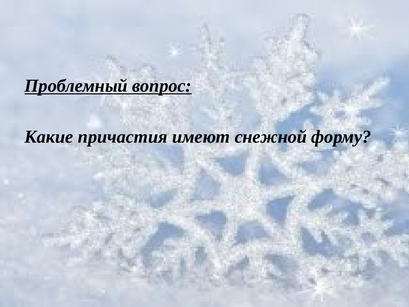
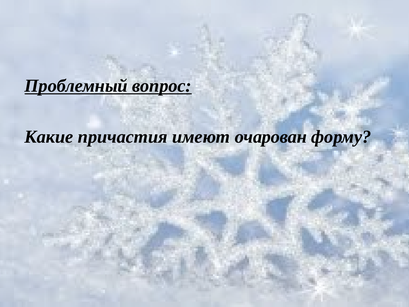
снежной: снежной -> очарован (271, 137)
